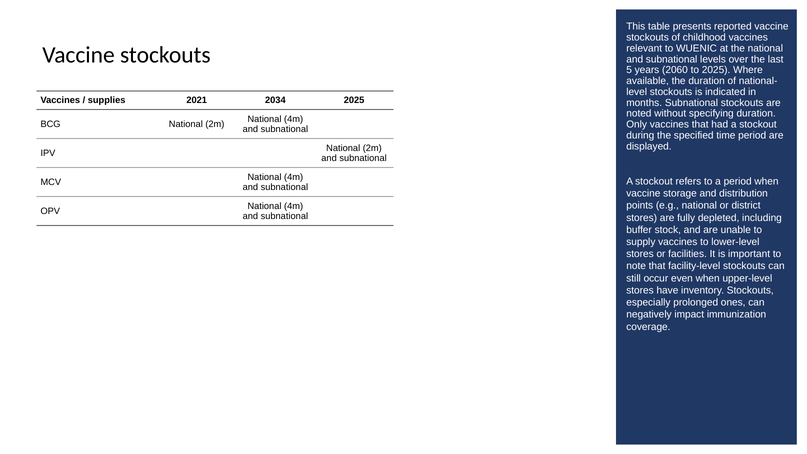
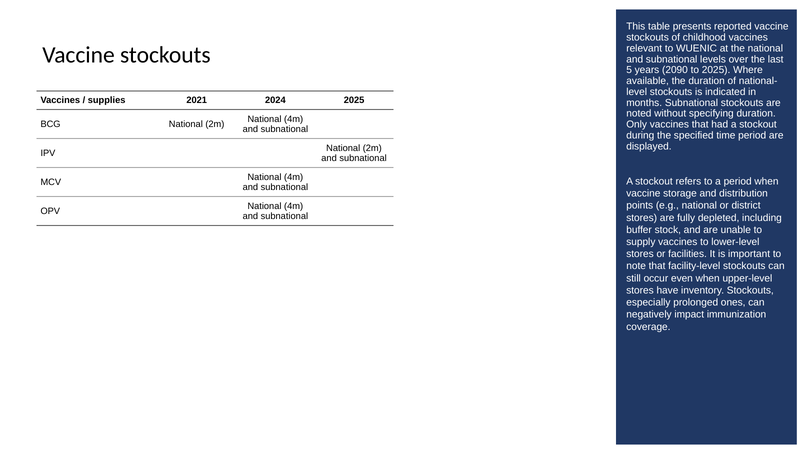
2060: 2060 -> 2090 (675, 70)
2034: 2034 -> 2024 (275, 100)
